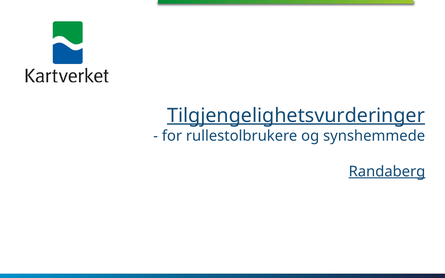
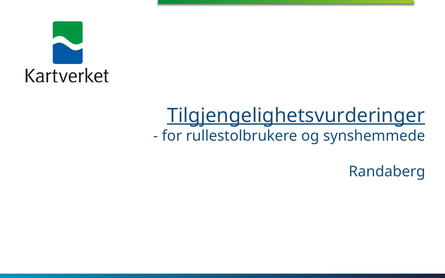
Randaberg underline: present -> none (387, 172)
